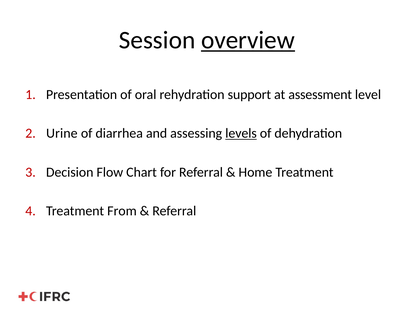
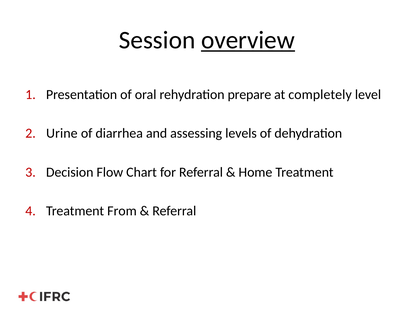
support: support -> prepare (249, 95)
assessment: assessment -> completely (320, 95)
levels underline: present -> none (241, 133)
